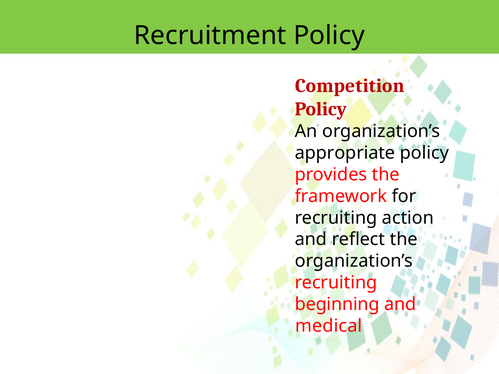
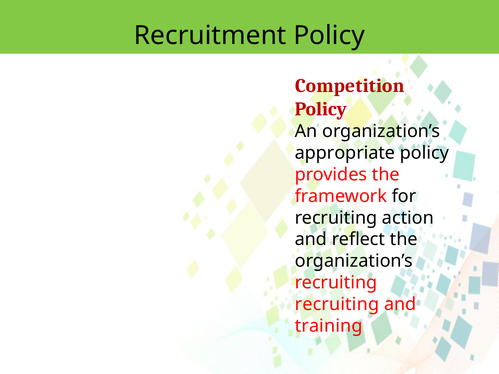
beginning: beginning -> recruiting (337, 304)
medical: medical -> training (329, 326)
